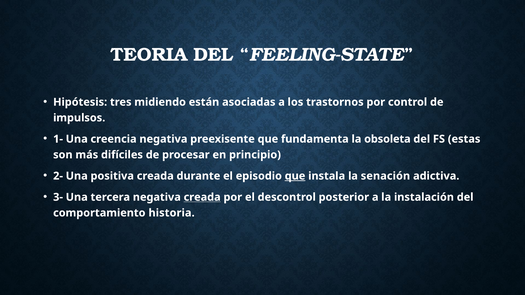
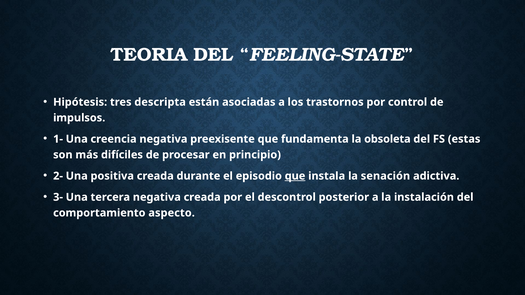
midiendo: midiendo -> descripta (160, 102)
creada underline: present -> none (202, 197)
historia: historia -> aspecto (172, 213)
